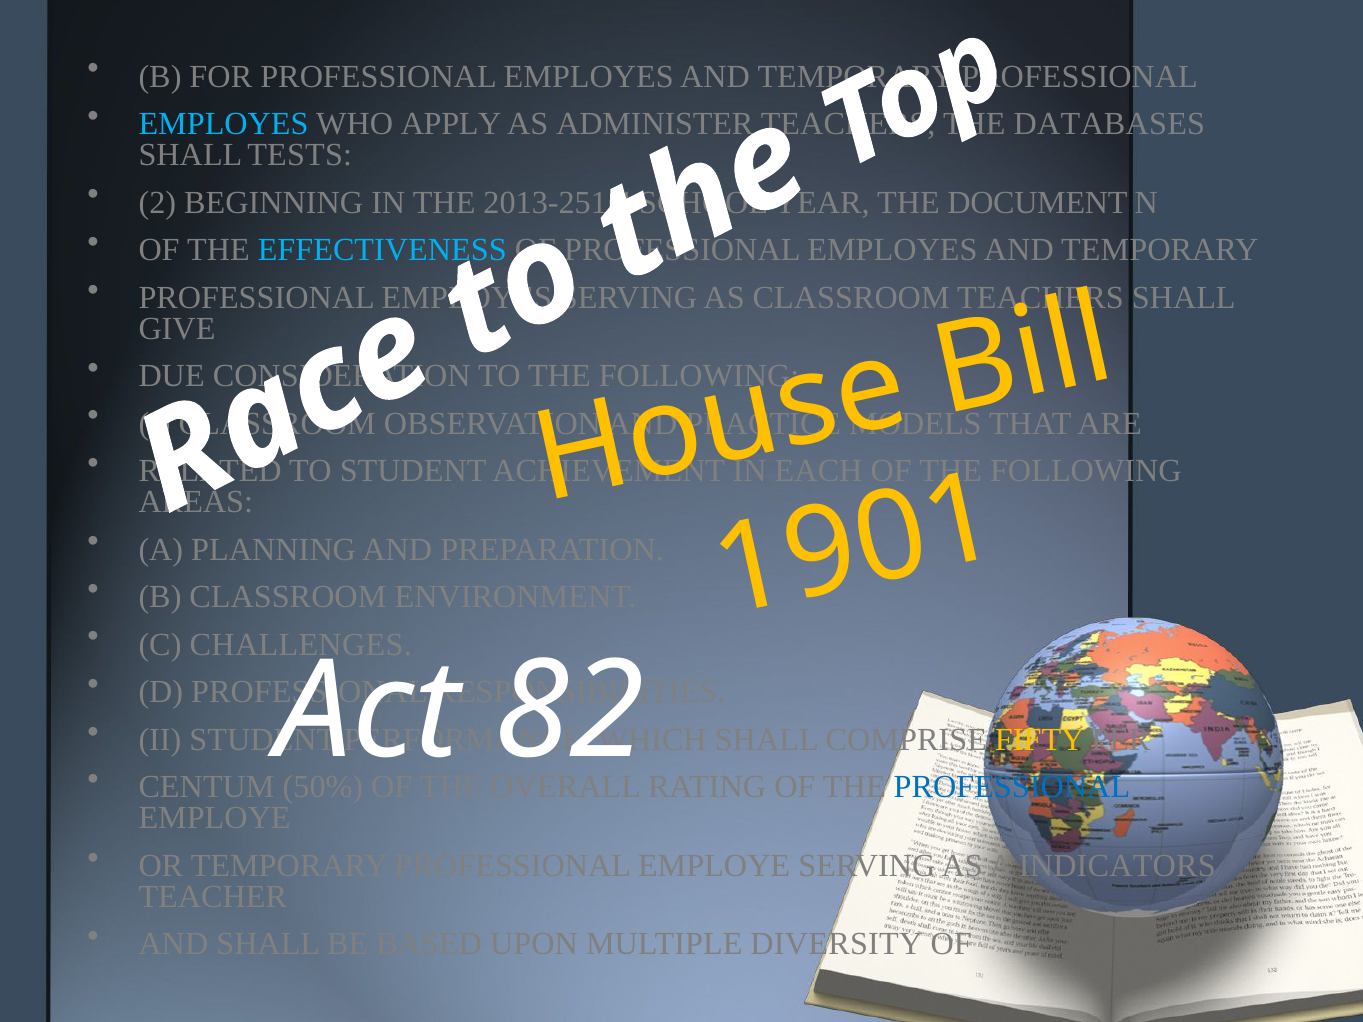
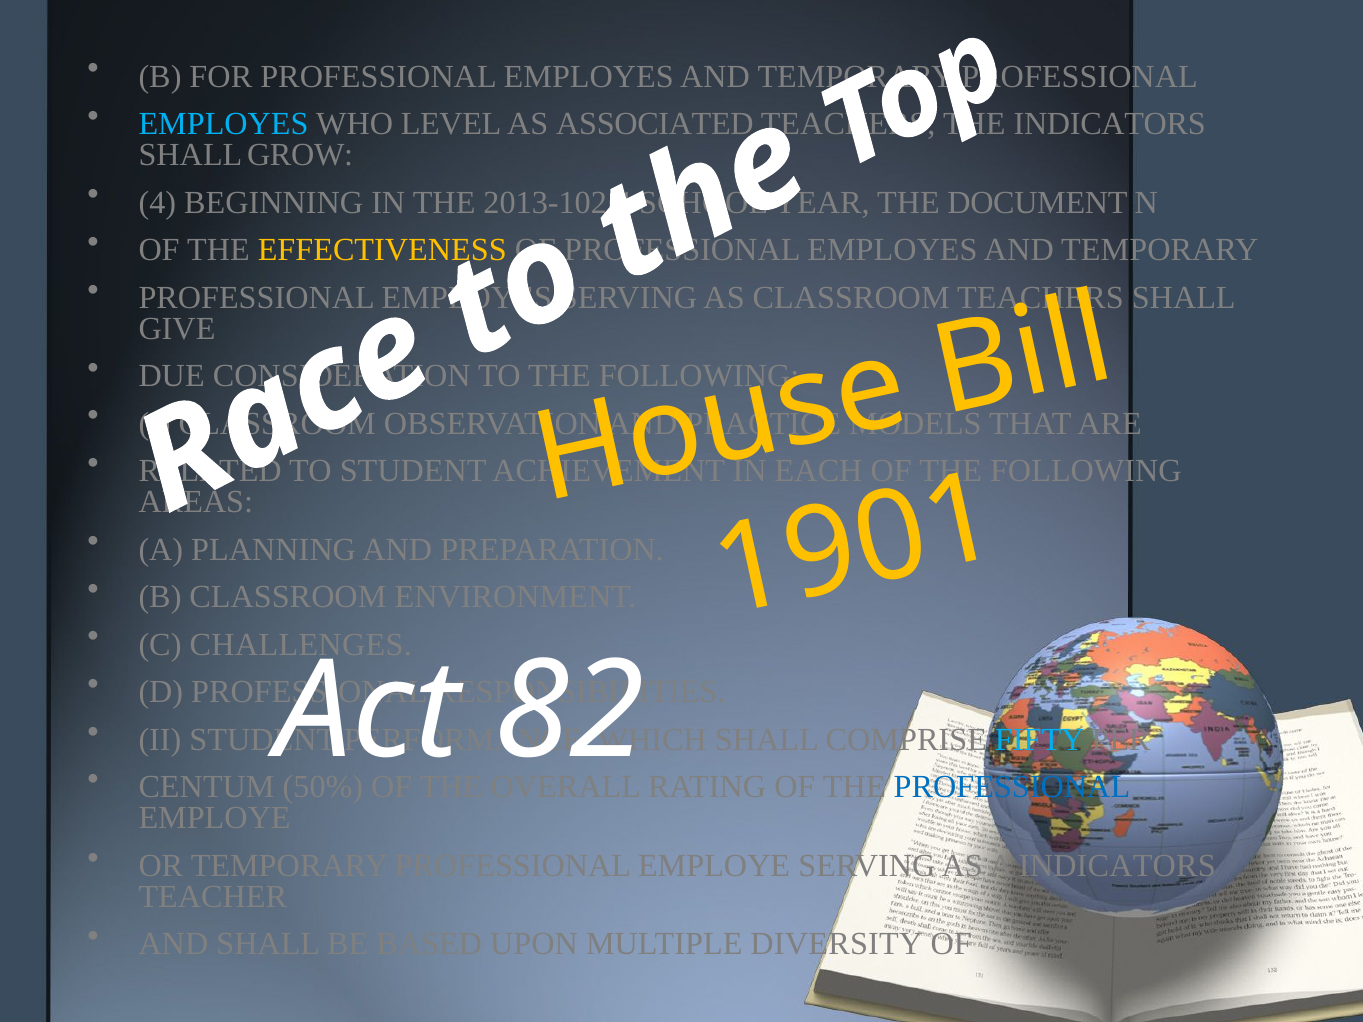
APPLY: APPLY -> LEVEL (451, 124)
ADMINISTER: ADMINISTER -> ASSOCIATED (655, 124)
DATABASES: DATABASES -> INDICATORS (1110, 124)
TESTS: TESTS -> GROW (300, 155)
2: 2 -> 4 (157, 203)
2013-251: 2013-251 -> 2013-102 (545, 203)
EFFECTIVENESS colour: light blue -> yellow (382, 250)
FIFTY colour: yellow -> light blue (1040, 740)
